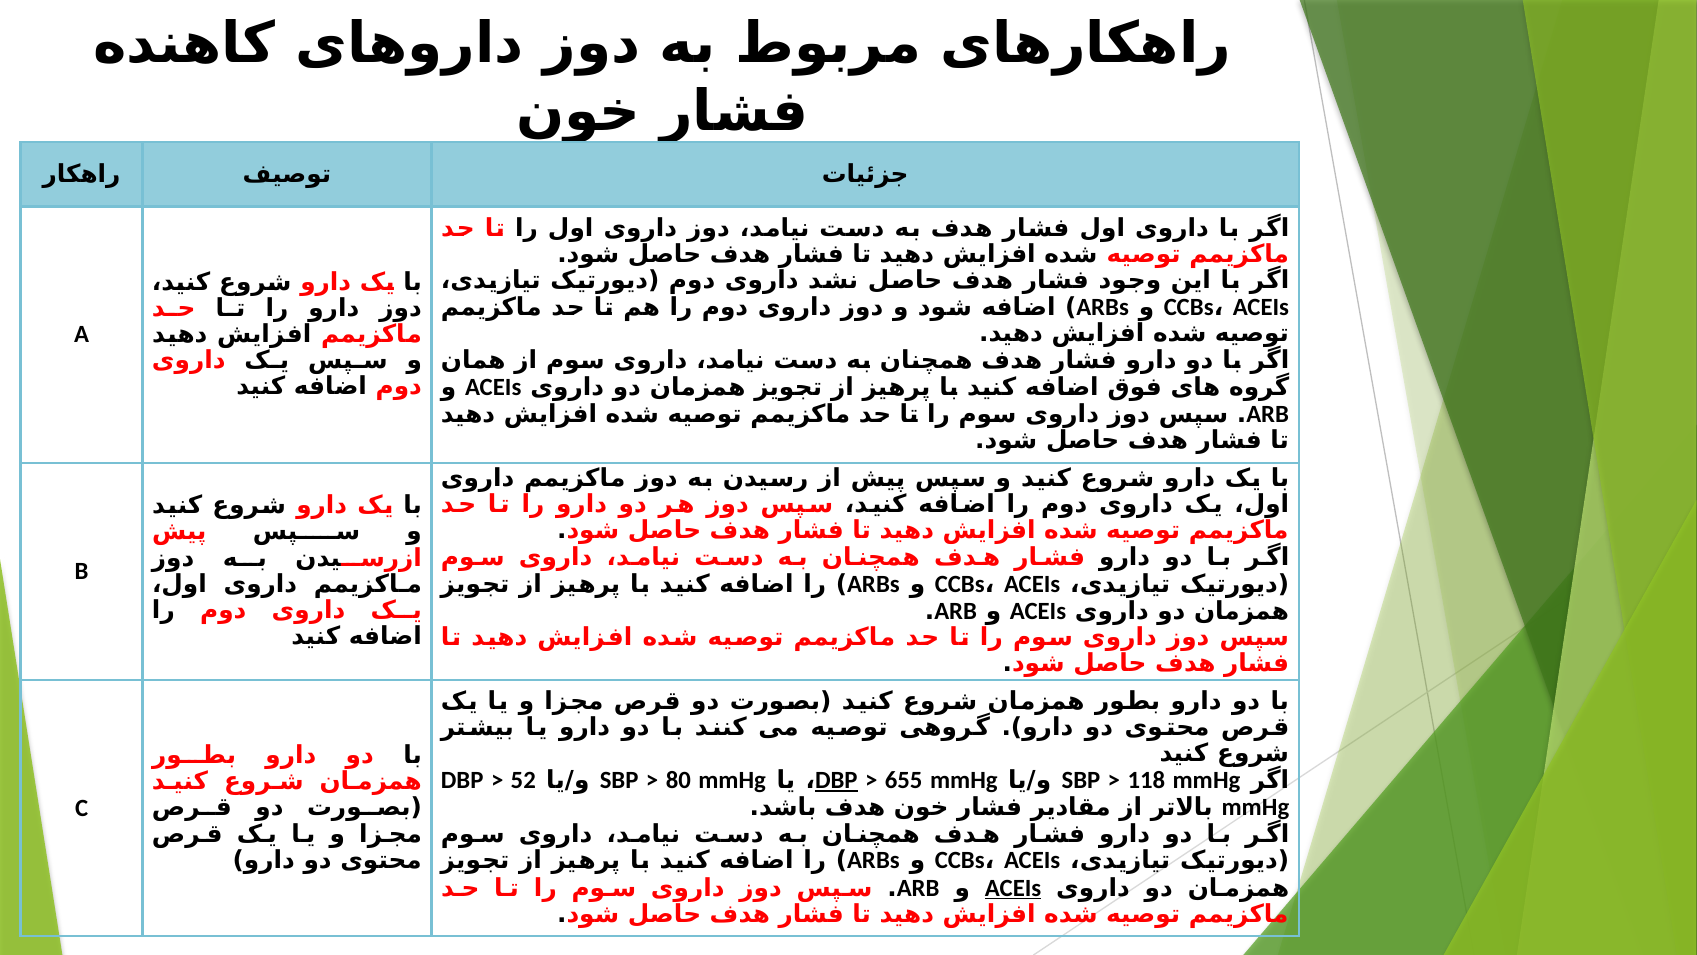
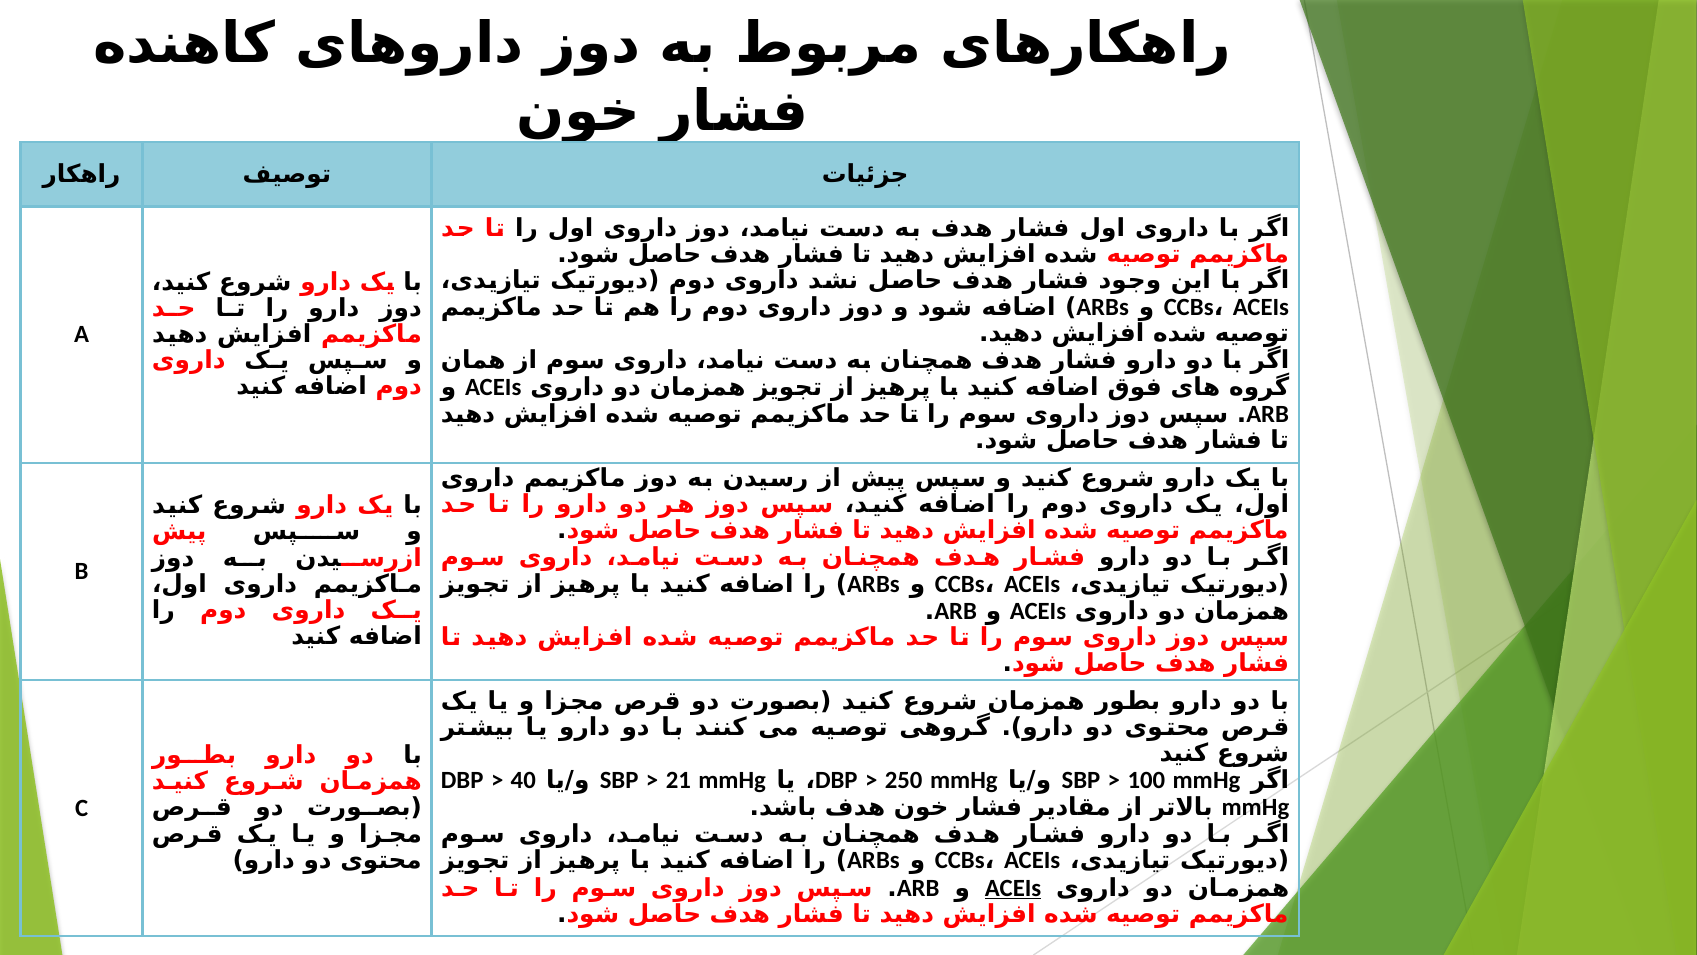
52: 52 -> 40 (523, 780)
80: 80 -> 21 (678, 780)
DBP underline: present -> none (836, 780)
655: 655 -> 250 (904, 780)
118: 118 -> 100 (1146, 780)
